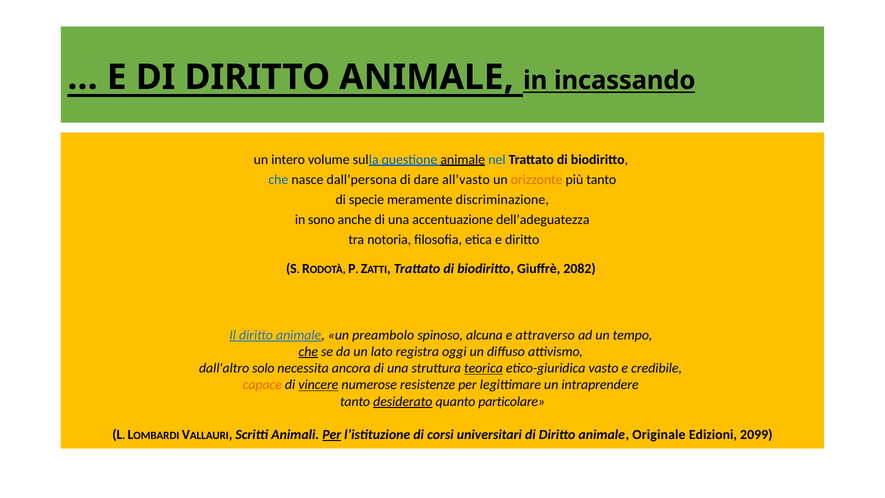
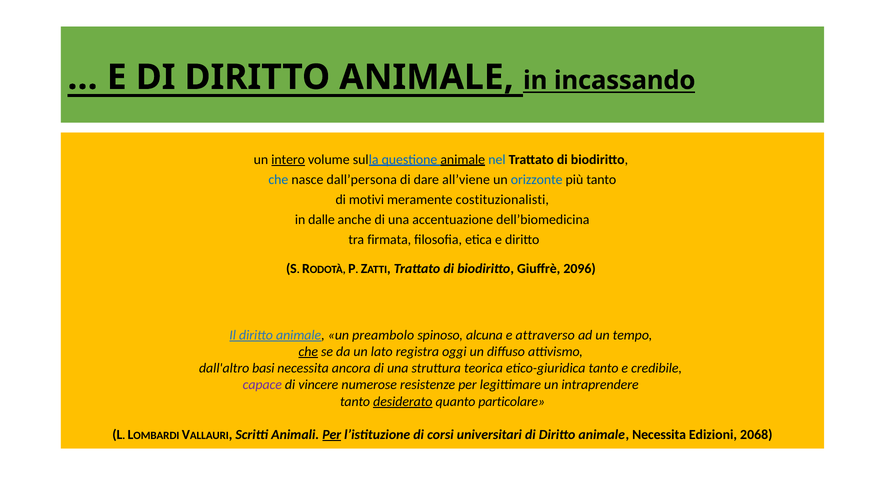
intero underline: none -> present (288, 159)
all’vasto: all’vasto -> all’viene (466, 180)
orizzonte colour: orange -> blue (537, 180)
specie: specie -> motivi (367, 200)
discriminazione: discriminazione -> costituzionalisti (502, 200)
sono: sono -> dalle (321, 219)
dell’adeguatezza: dell’adeguatezza -> dell’biomedicina (543, 219)
notoria: notoria -> firmata (389, 239)
2082: 2082 -> 2096 (580, 269)
solo: solo -> basi (263, 368)
teorica underline: present -> none (483, 368)
etico-giuridica vasto: vasto -> tanto (604, 368)
capace colour: orange -> purple (262, 385)
vincere underline: present -> none (318, 385)
animale Originale: Originale -> Necessita (659, 434)
2099: 2099 -> 2068 (756, 434)
